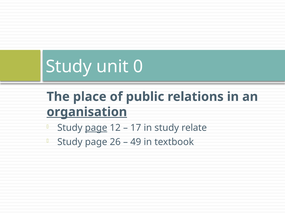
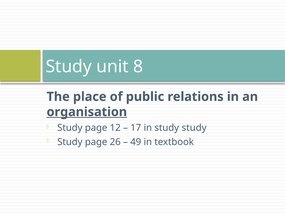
0: 0 -> 8 (138, 67)
page underline: present -> none (96, 128)
study relate: relate -> study (194, 128)
